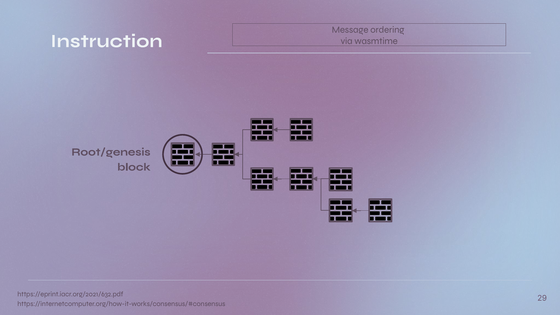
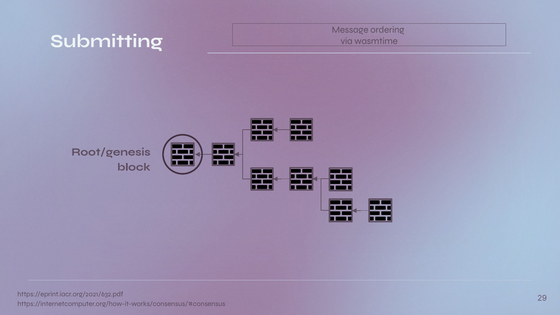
Instruction: Instruction -> Submitting (107, 41)
